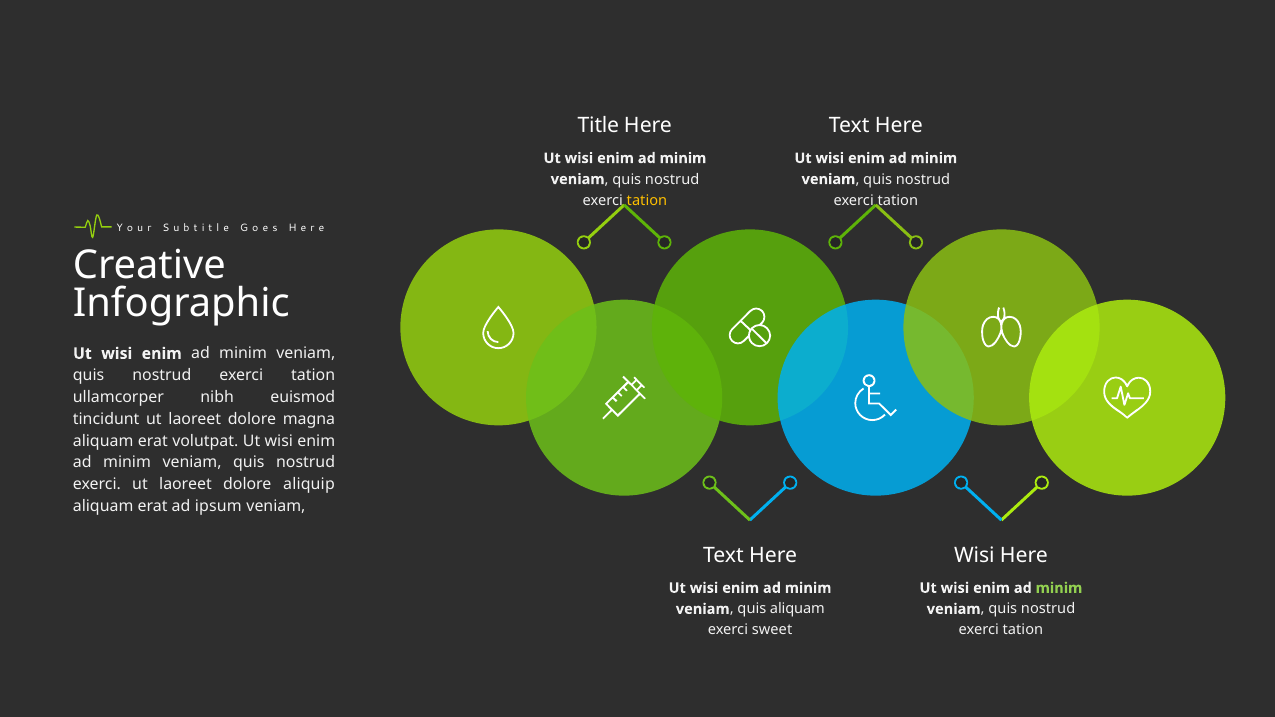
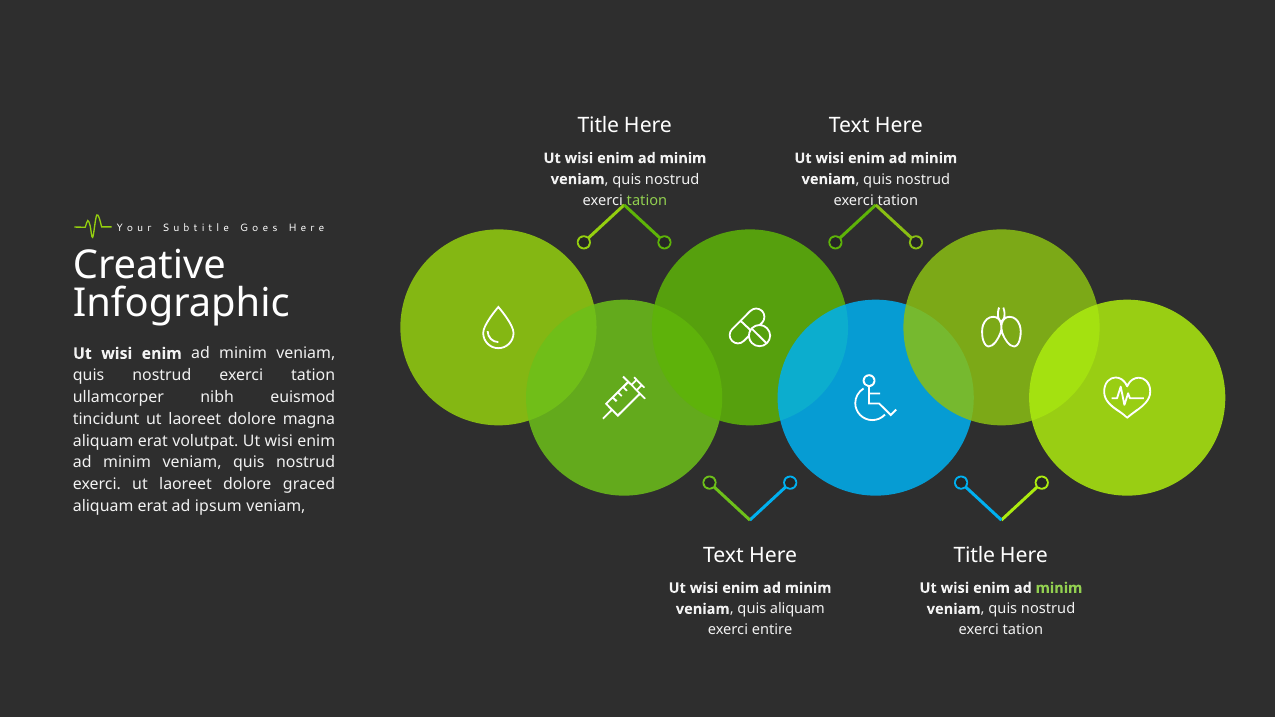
tation colour: yellow -> light green (647, 200)
aliquip: aliquip -> graced (309, 484)
Wisi: Wisi -> Title (974, 556)
sweet: sweet -> entire (772, 630)
